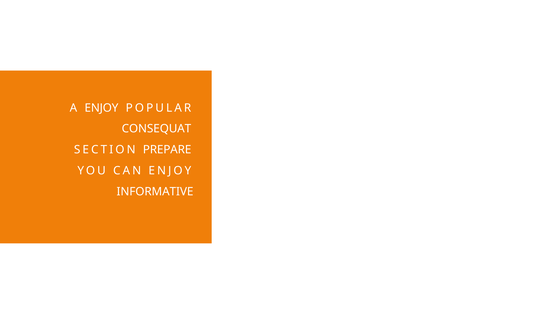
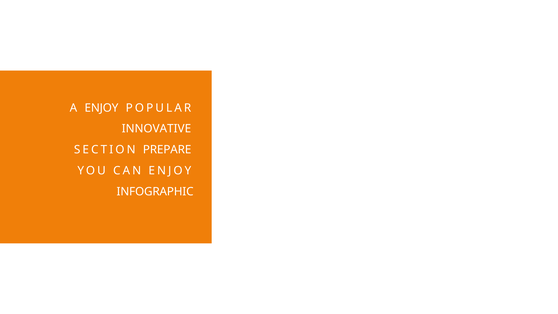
CONSEQUAT: CONSEQUAT -> INNOVATIVE (156, 129)
INFORMATIVE: INFORMATIVE -> INFOGRAPHIC (155, 192)
